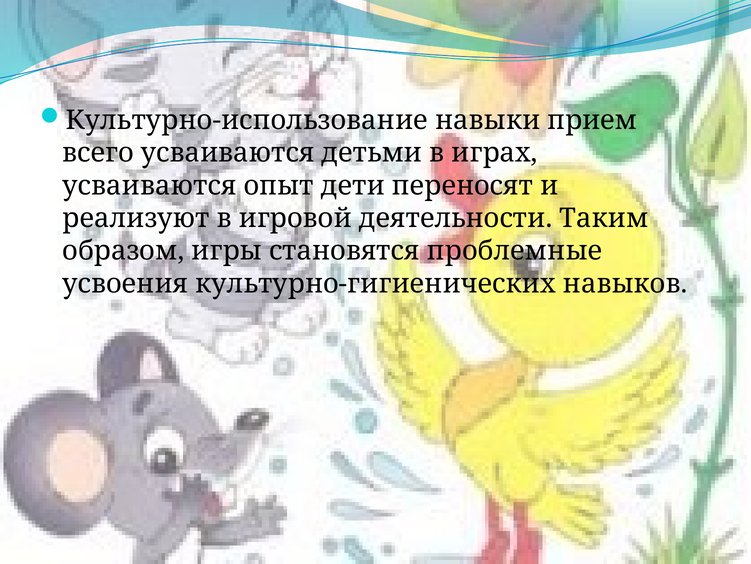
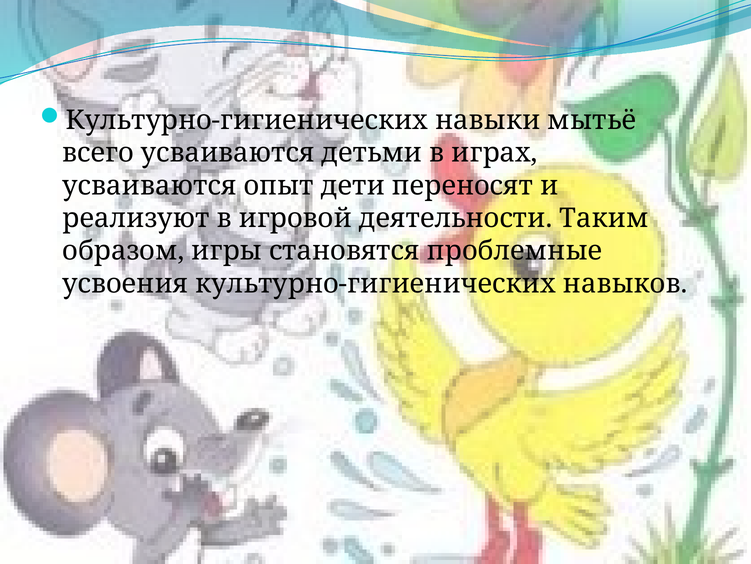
Культурно-использование: Культурно-использование -> Культурно-гигиенических (247, 120)
прием: прием -> мытьё (592, 120)
